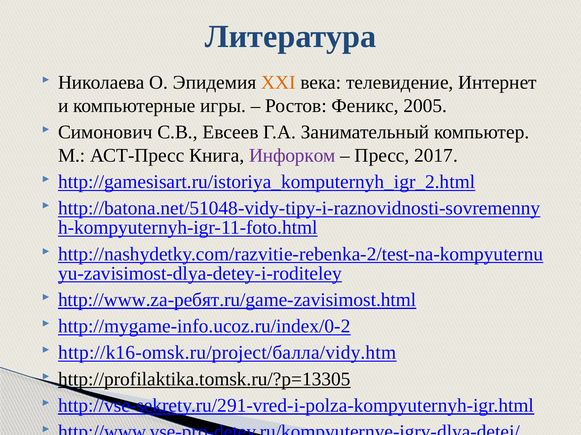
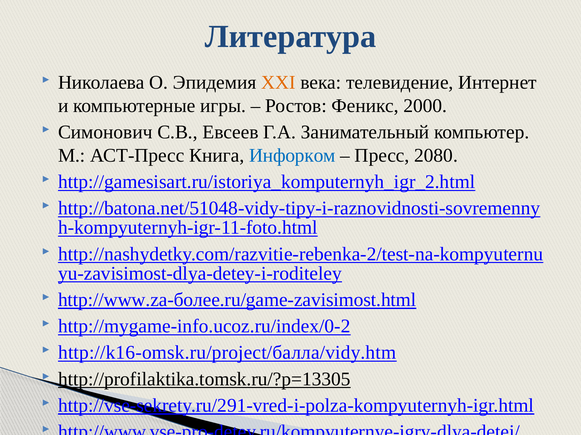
2005: 2005 -> 2000 (425, 106)
Инфорком colour: purple -> blue (292, 156)
2017: 2017 -> 2080 (436, 156)
http://www.za-ребят.ru/game-zavisimost.html: http://www.za-ребят.ru/game-zavisimost.html -> http://www.za-более.ru/game-zavisimost.html (237, 300)
